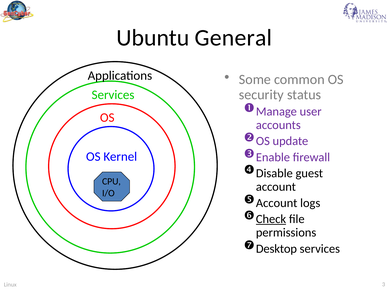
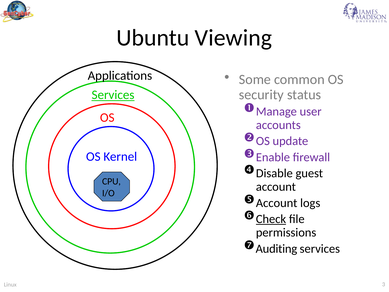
General: General -> Viewing (233, 38)
Services underline: none -> present (113, 95)
Desktop: Desktop -> Auditing (276, 248)
